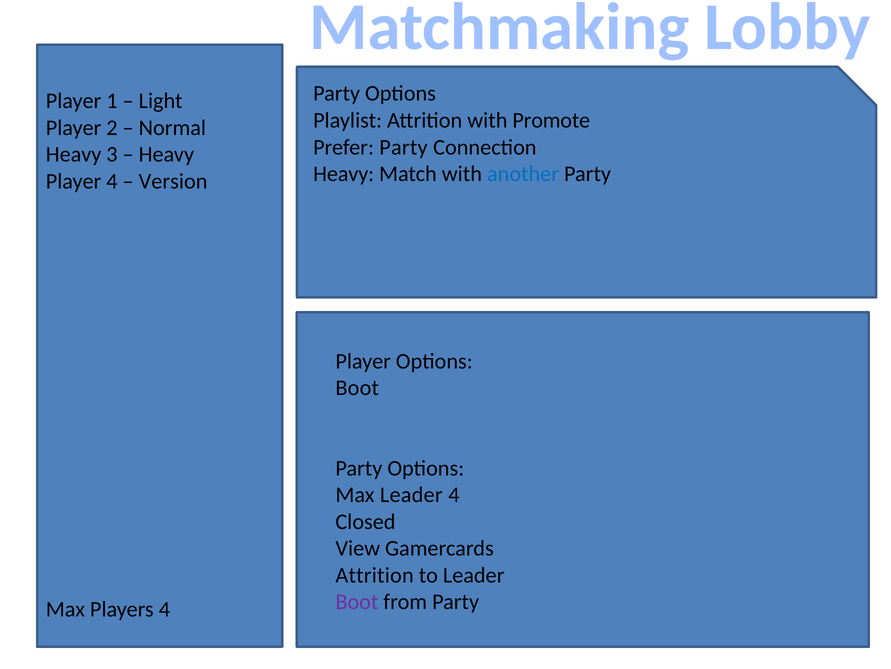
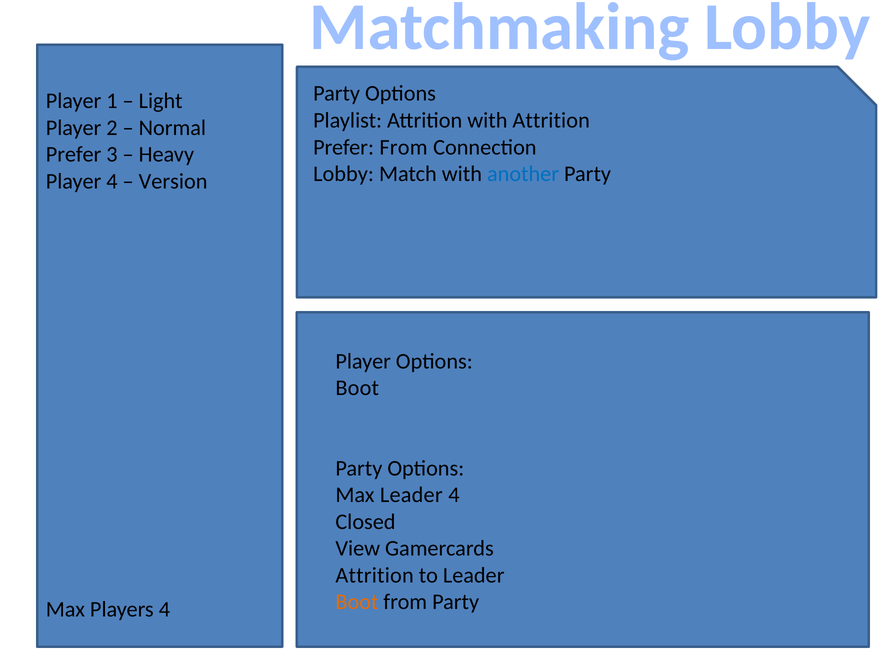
with Promote: Promote -> Attrition (551, 120)
Prefer Party: Party -> From (403, 147)
Heavy: Heavy -> Prefer (74, 154)
Heavy: Heavy -> Lobby (344, 174)
Boot colour: purple -> orange (357, 601)
